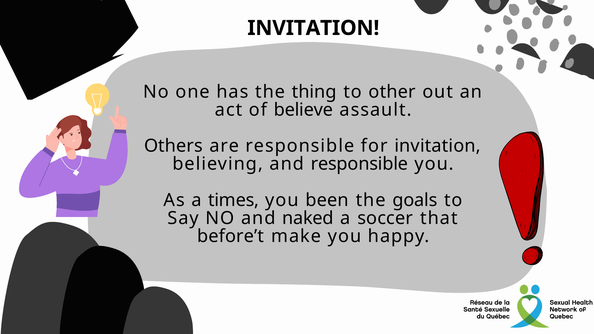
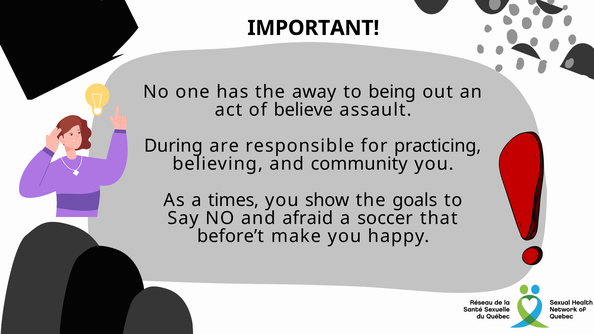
INVITATION: INVITATION -> IMPORTANT (313, 28)
thing: thing -> away (314, 92)
other: other -> being (392, 92)
Others: Others -> During (173, 146)
for invitation: invitation -> practicing (438, 146)
and responsible: responsible -> community (359, 164)
been: been -> show (327, 200)
naked: naked -> afraid (308, 218)
